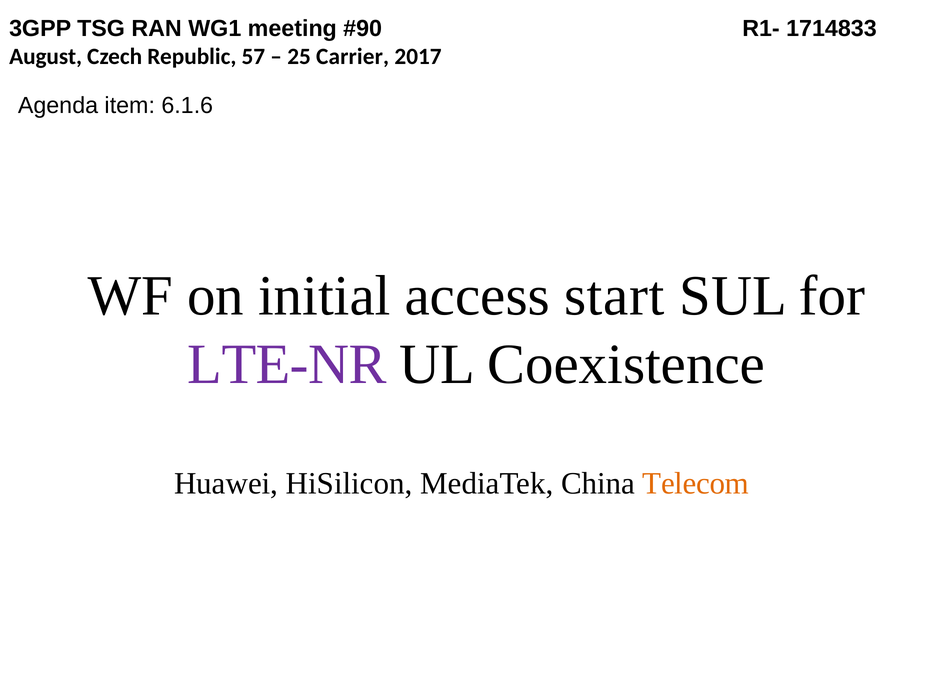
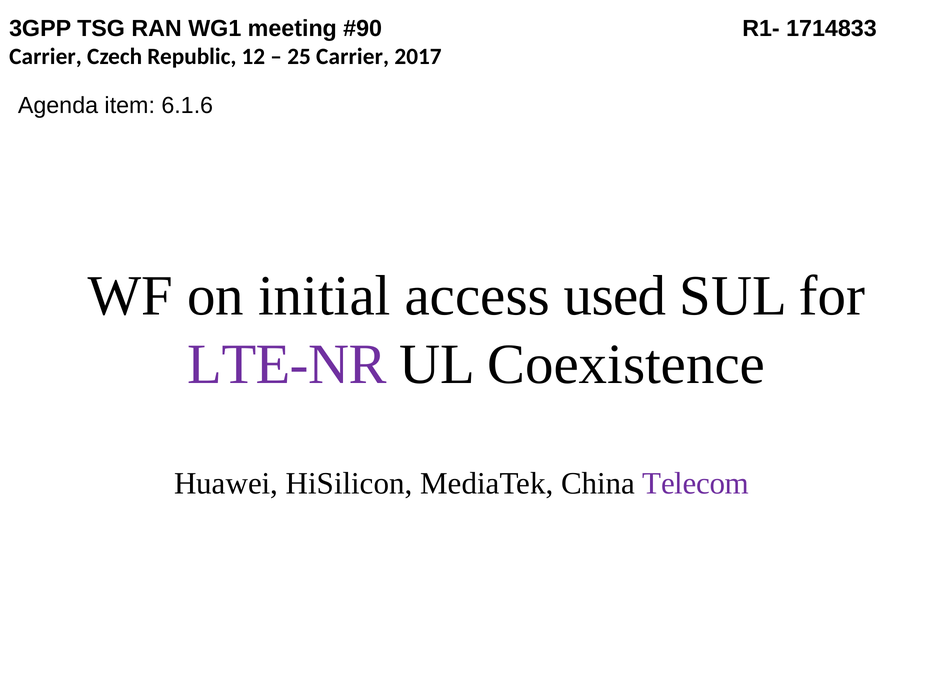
August: August -> Carrier (45, 56)
57: 57 -> 12 (253, 56)
start: start -> used (615, 296)
Telecom colour: orange -> purple (696, 483)
